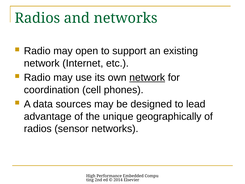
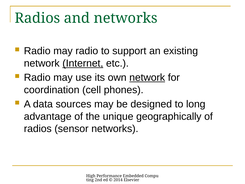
may open: open -> radio (87, 51)
Internet underline: none -> present (83, 63)
lead: lead -> long (196, 104)
